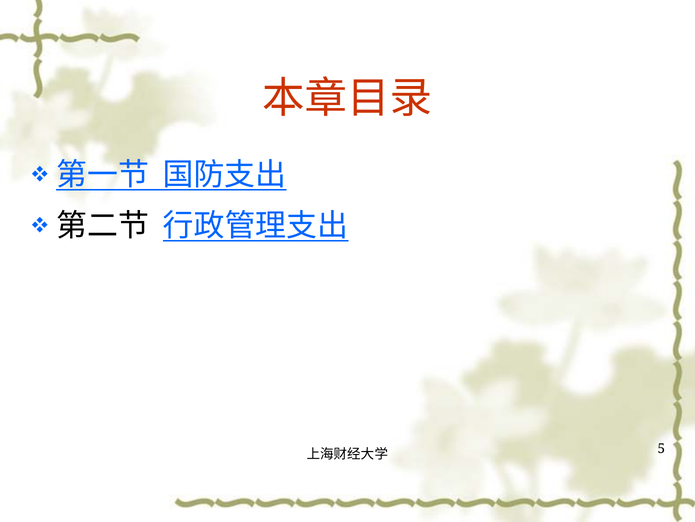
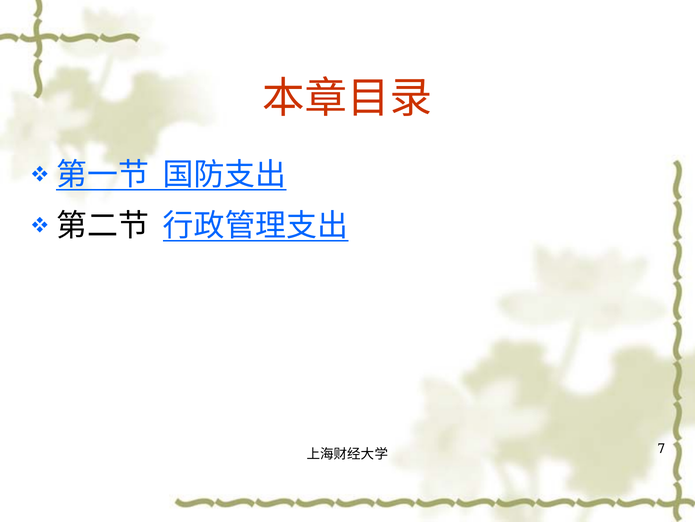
5: 5 -> 7 (661, 448)
